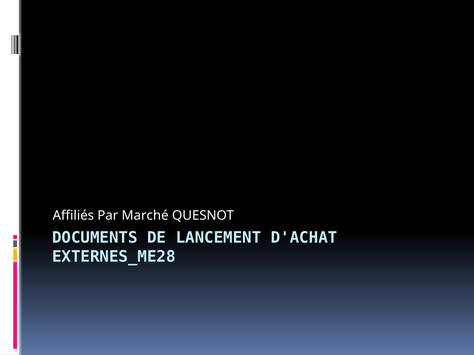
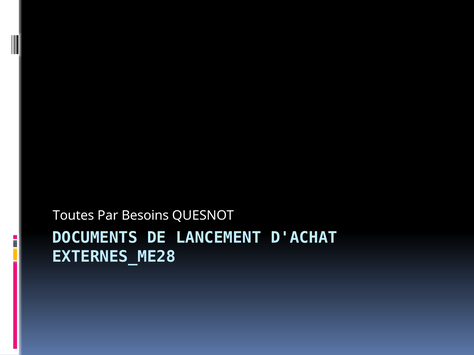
Affiliés: Affiliés -> Toutes (73, 216)
Marché: Marché -> Besoins (145, 216)
